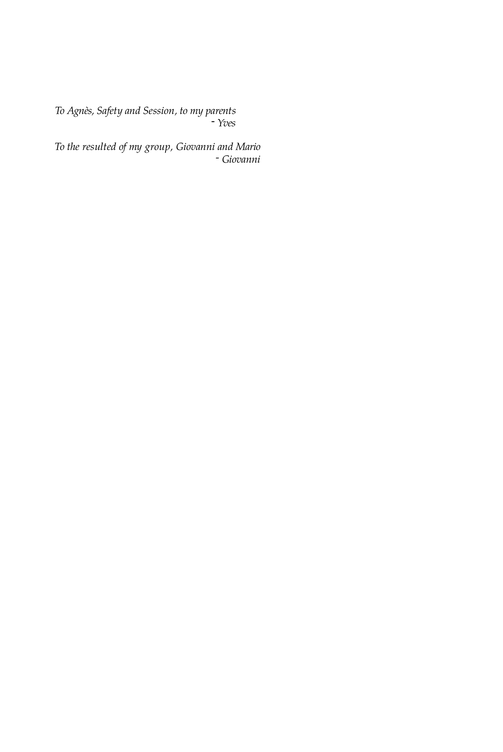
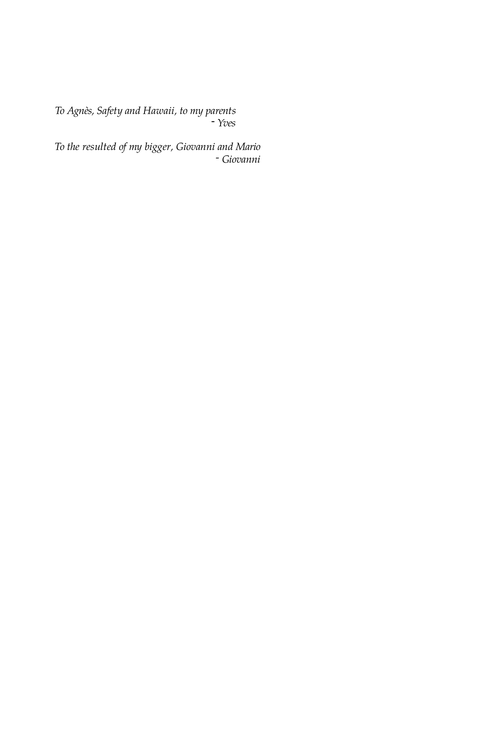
Session: Session -> Hawaii (160, 110)
group: group -> bigger (159, 147)
